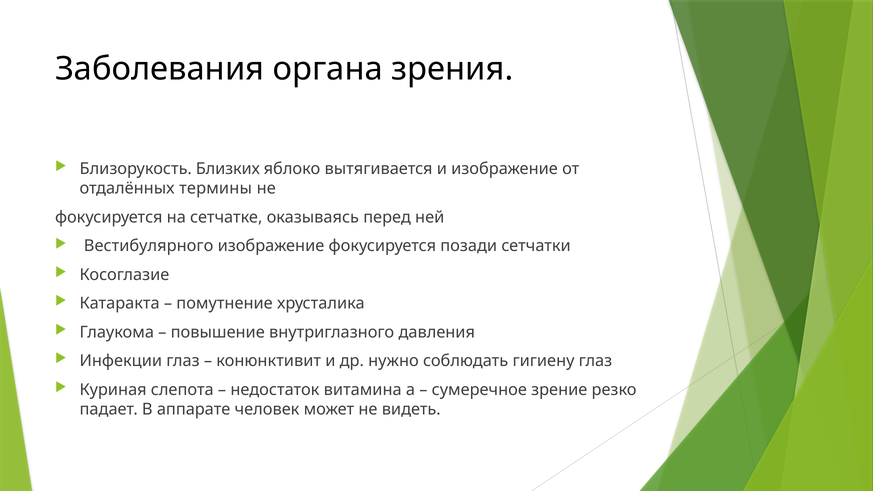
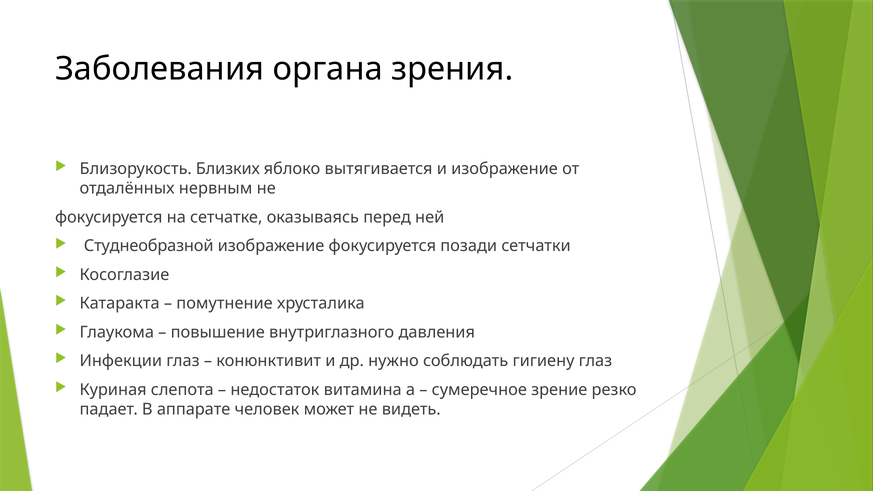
термины: термины -> нервным (216, 189)
Вестибулярного: Вестибулярного -> Студнеобразной (149, 246)
